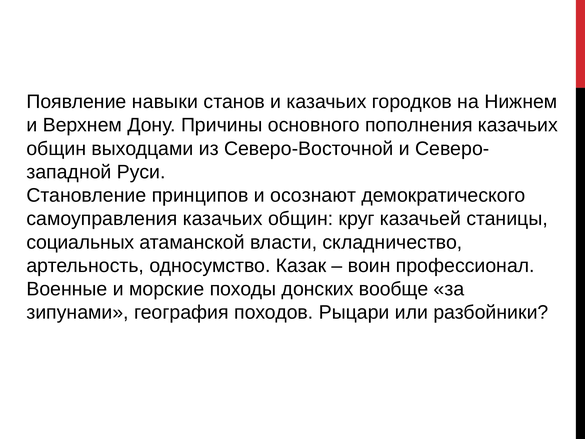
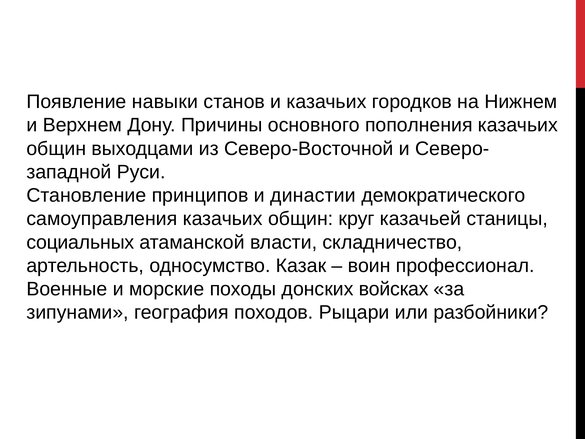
осознают: осознают -> династии (313, 195)
вообще: вообще -> войсках (394, 289)
